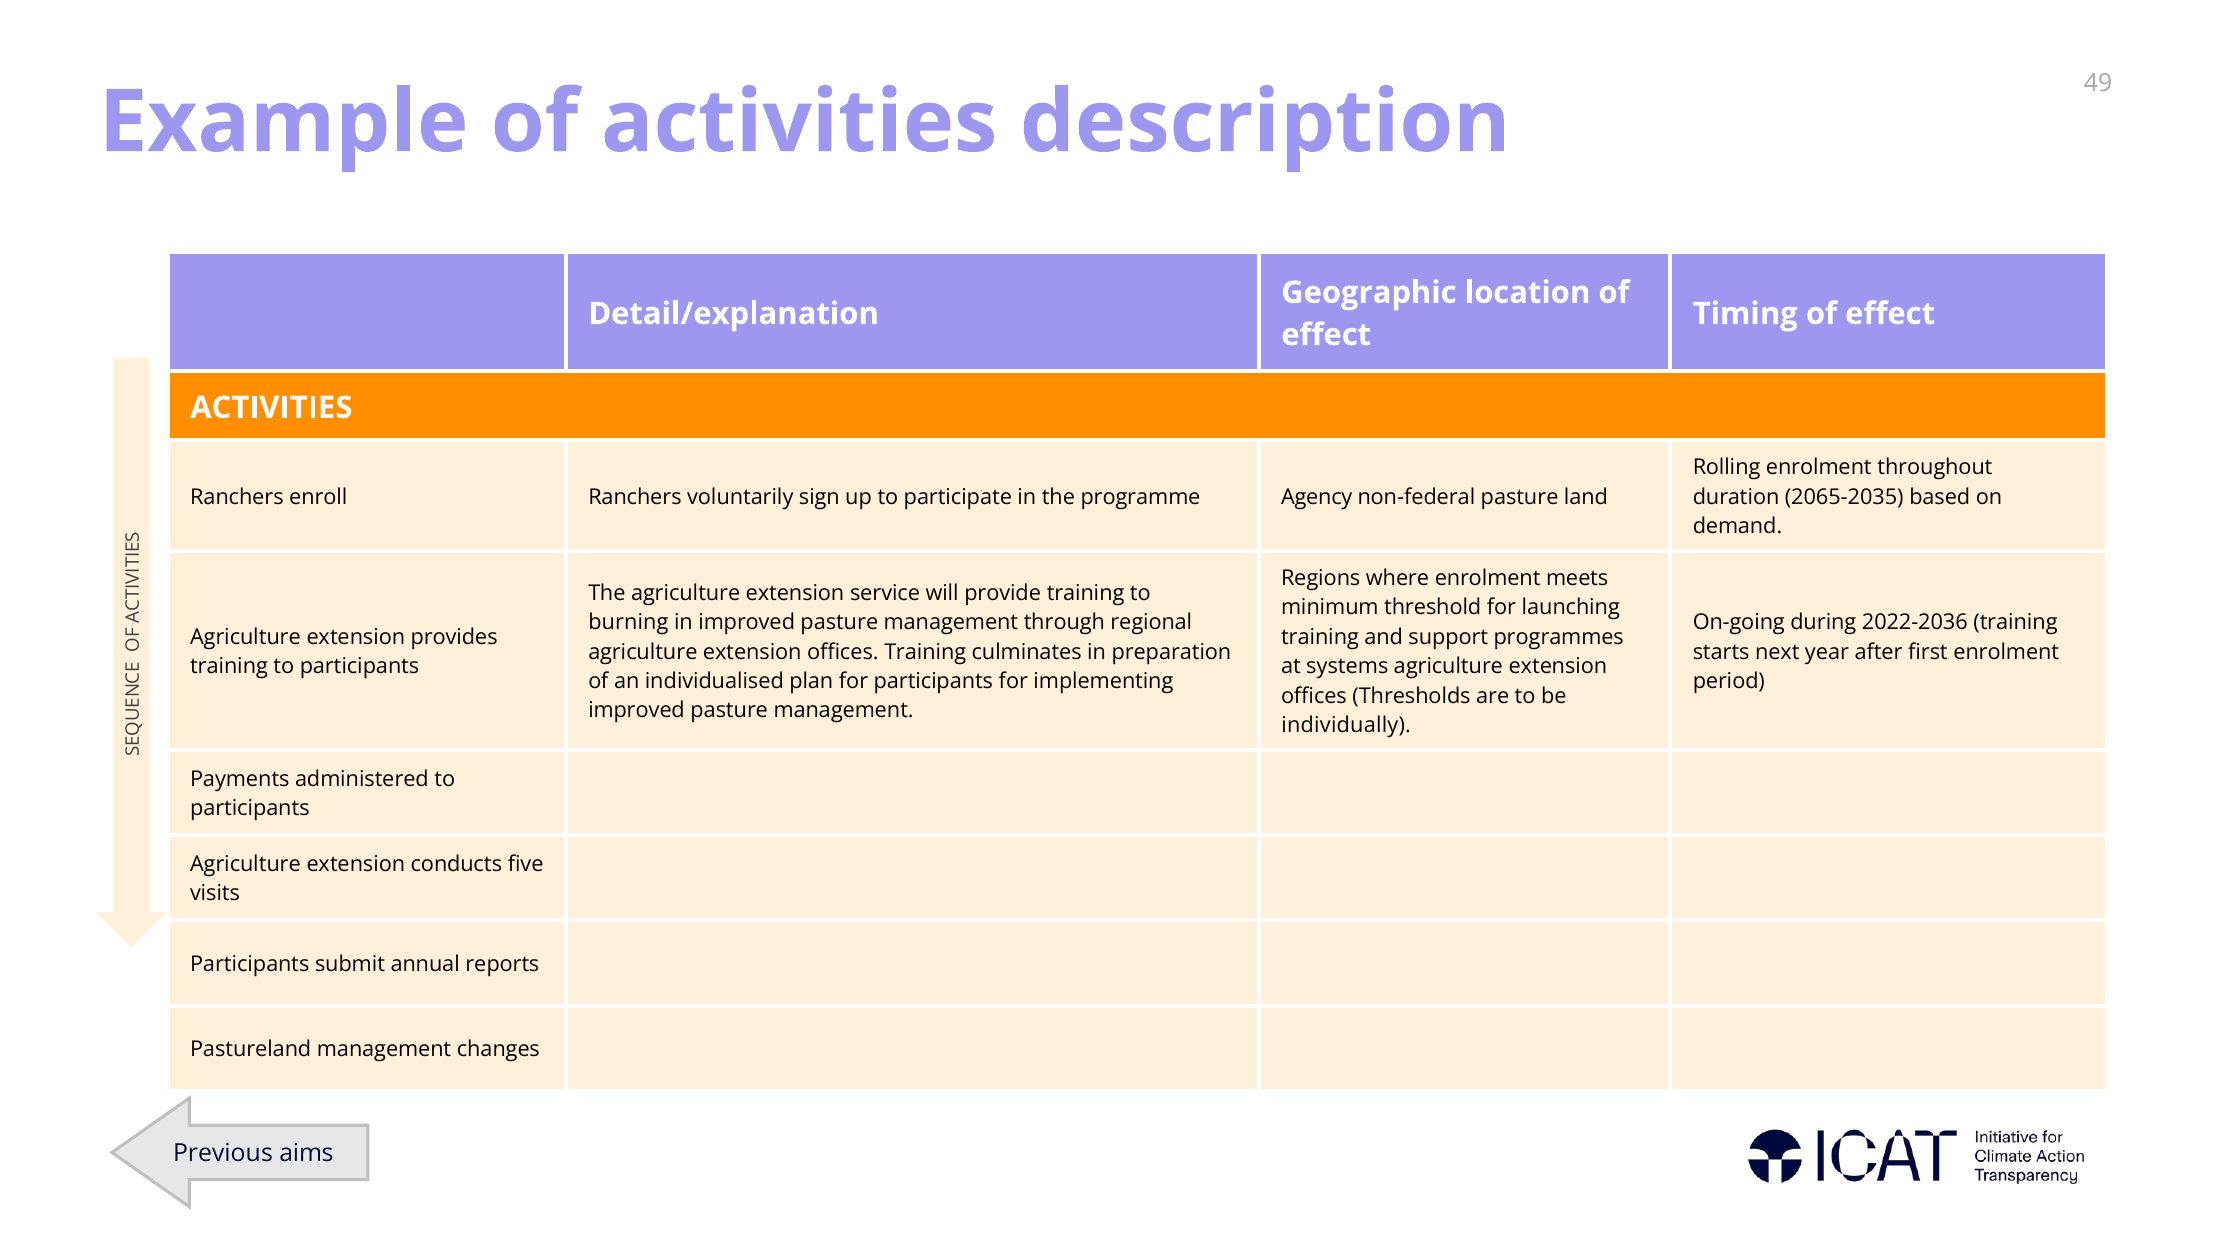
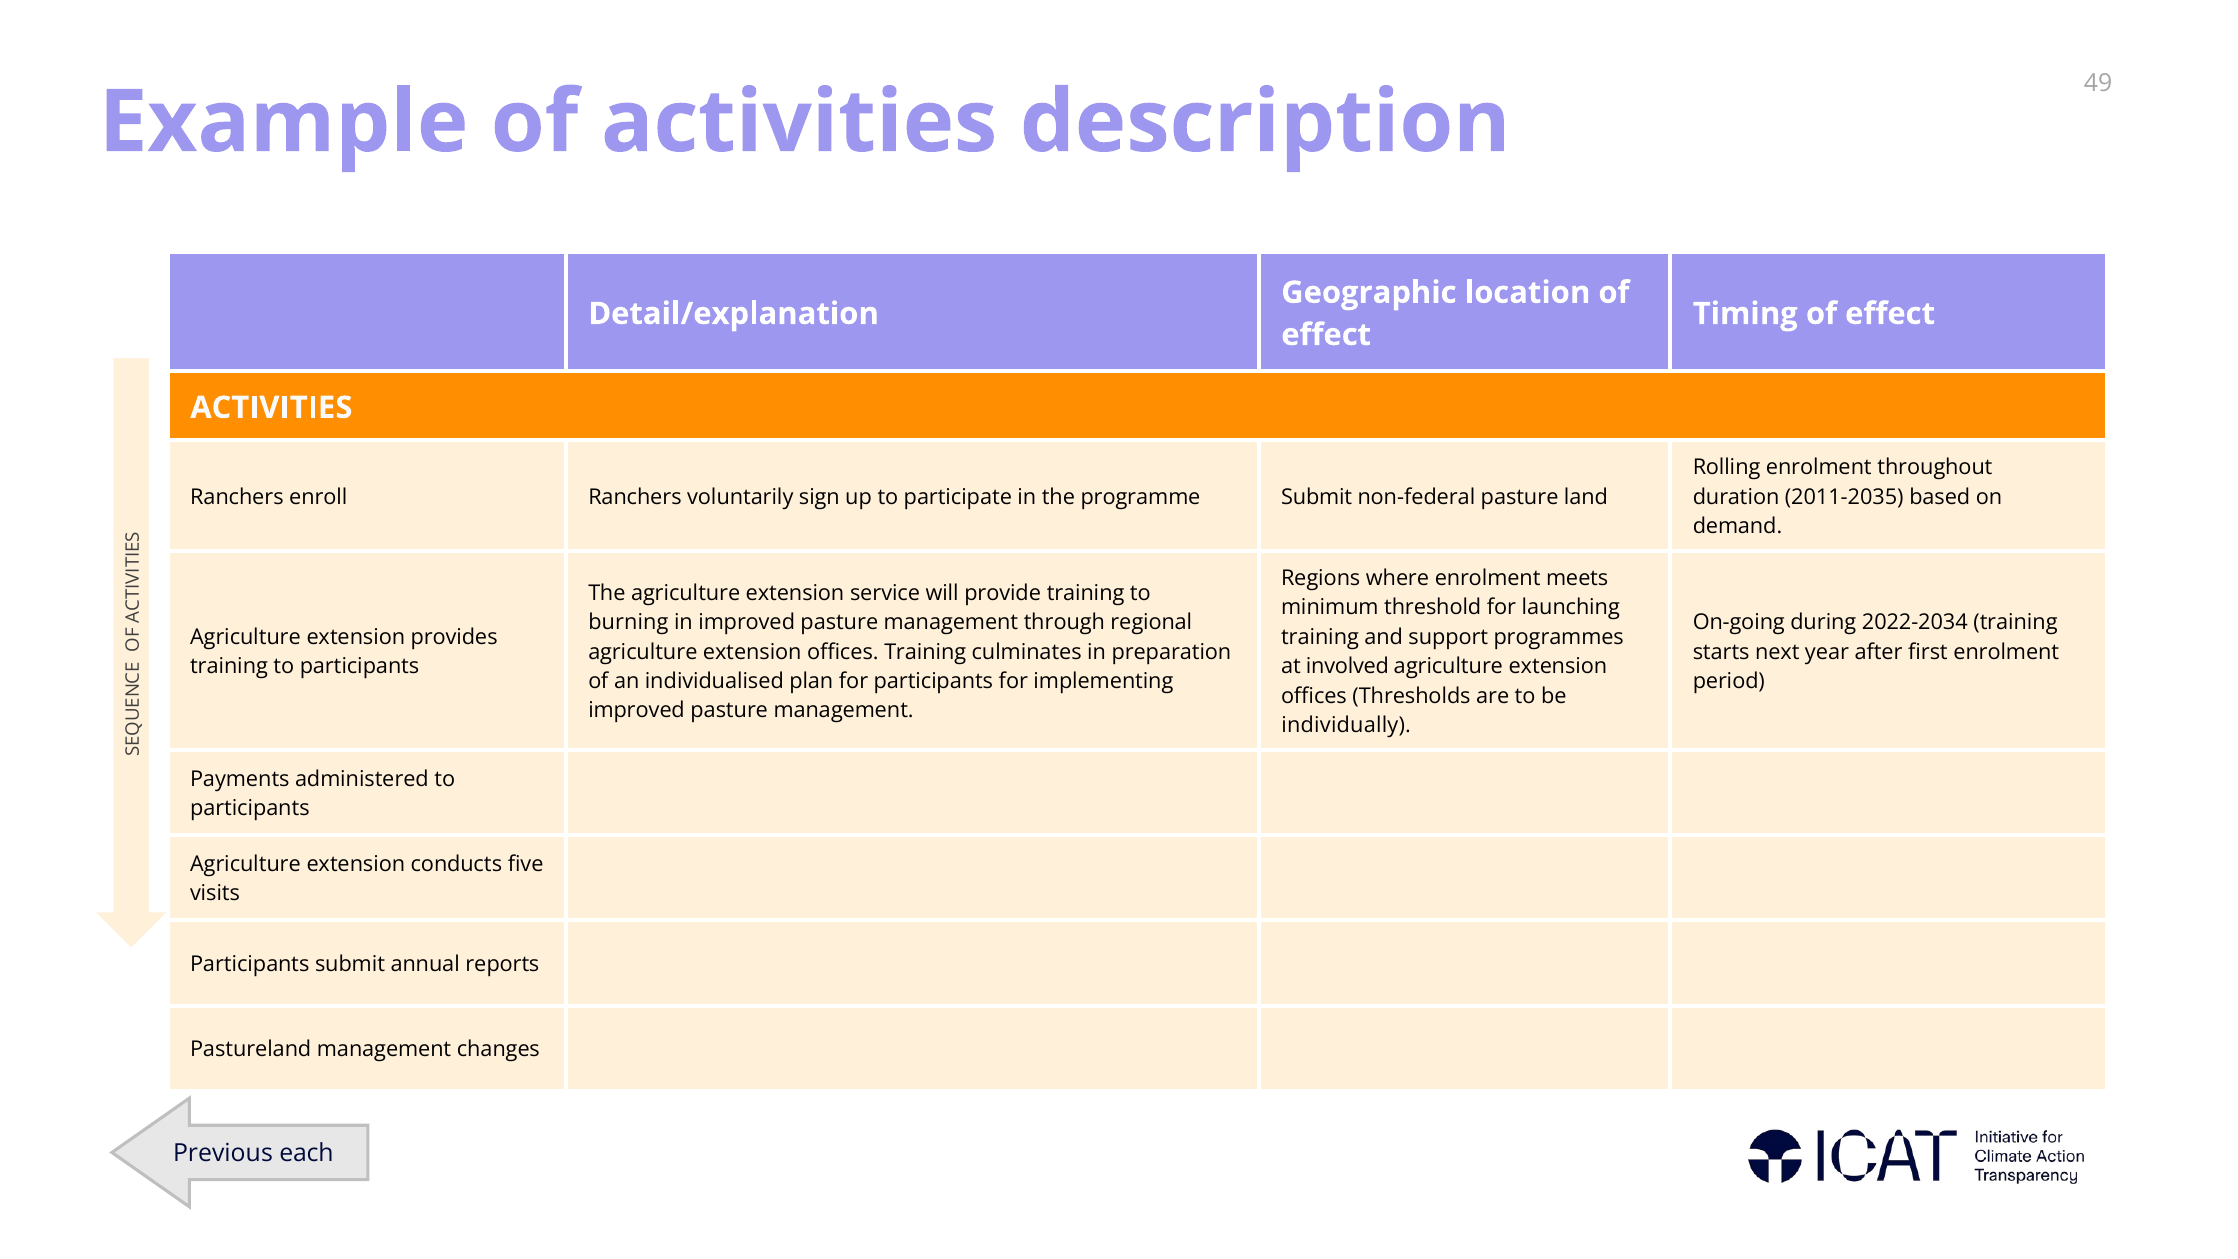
programme Agency: Agency -> Submit (1317, 497)
2065-2035: 2065-2035 -> 2011-2035 (1844, 497)
2022-2036: 2022-2036 -> 2022-2034 (1915, 622)
systems: systems -> involved (1347, 667)
aims: aims -> each (307, 1153)
